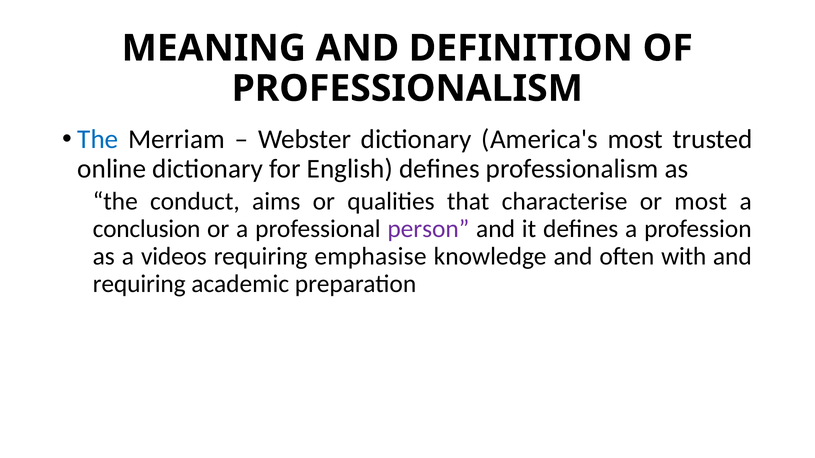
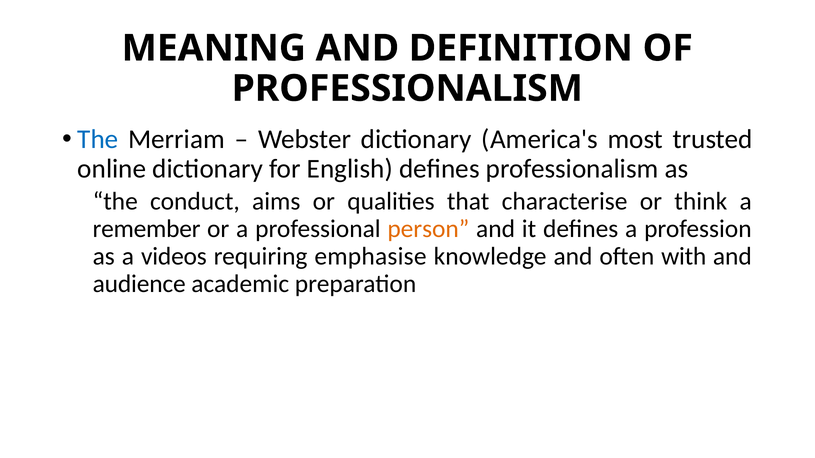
or most: most -> think (701, 202)
conclusion: conclusion -> remember (147, 229)
person colour: purple -> orange (428, 229)
requiring: requiring -> audience (139, 284)
